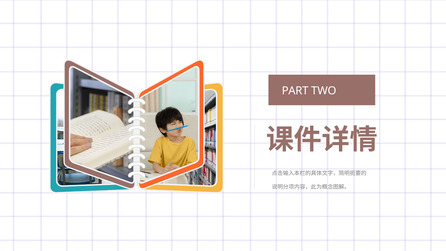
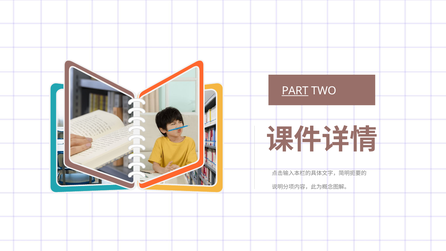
PART underline: none -> present (295, 91)
